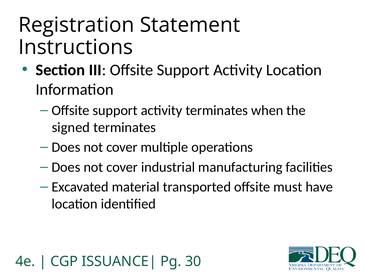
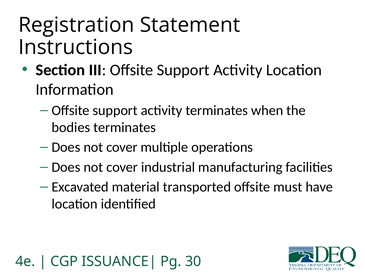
signed: signed -> bodies (71, 127)
